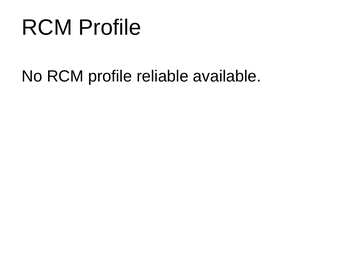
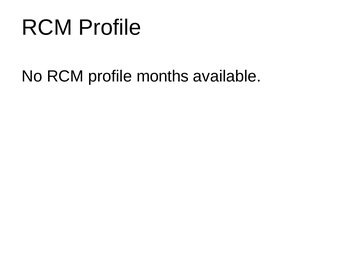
reliable: reliable -> months (163, 76)
